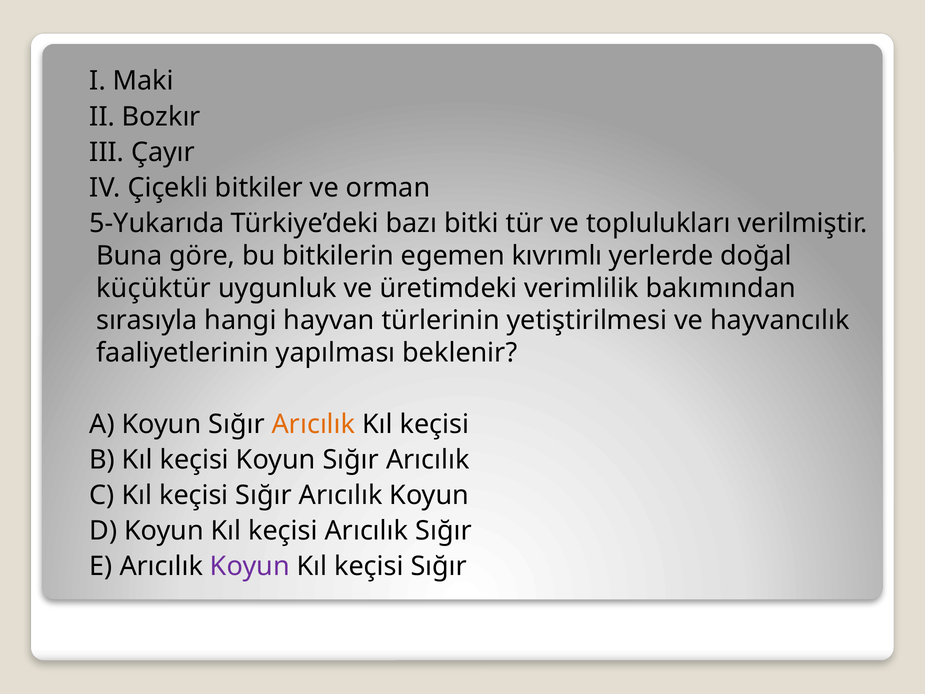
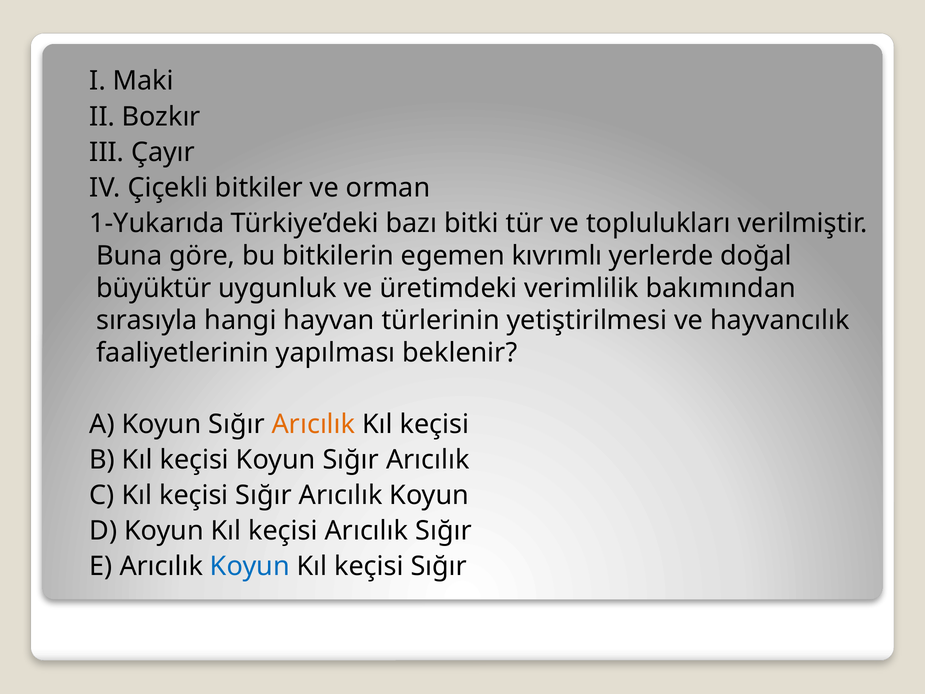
5-Yukarıda: 5-Yukarıda -> 1-Yukarıda (157, 223)
küçüktür: küçüktür -> büyüktür (154, 288)
Koyun colour: purple -> blue (250, 566)
